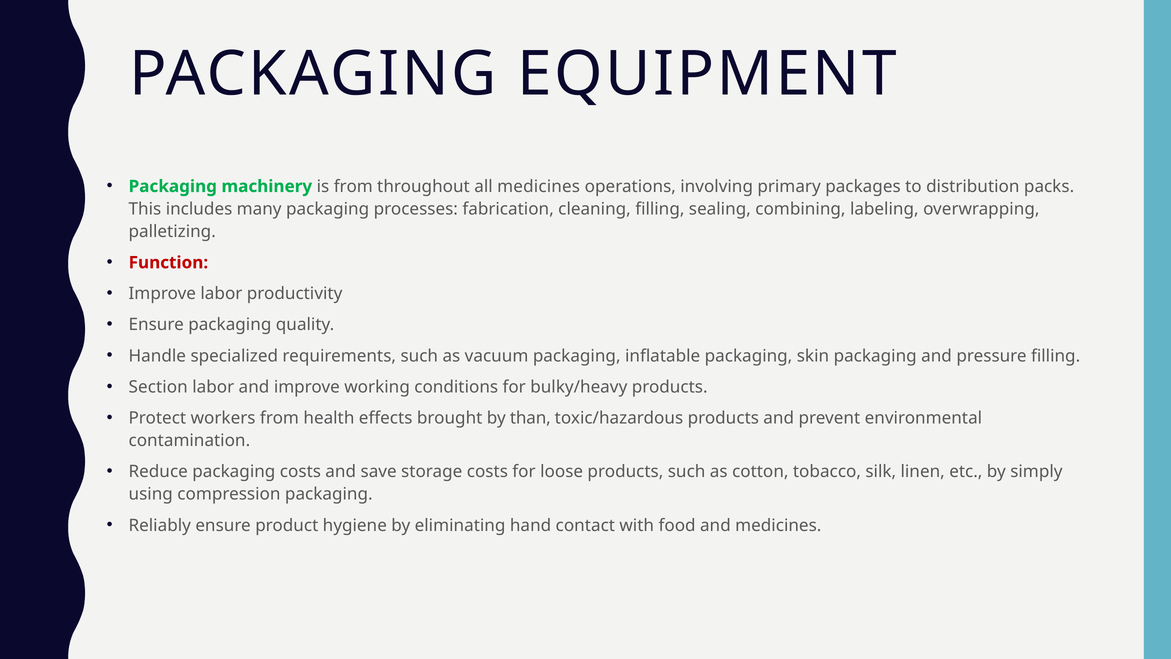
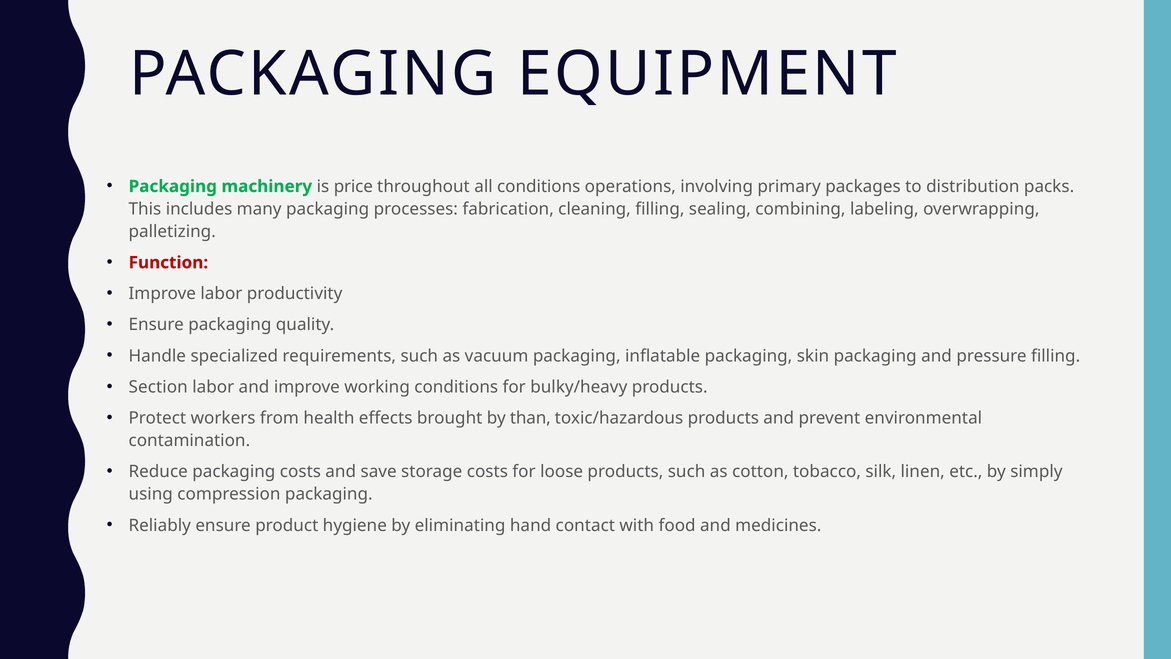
is from: from -> price (353, 186)
all medicines: medicines -> conditions (539, 186)
